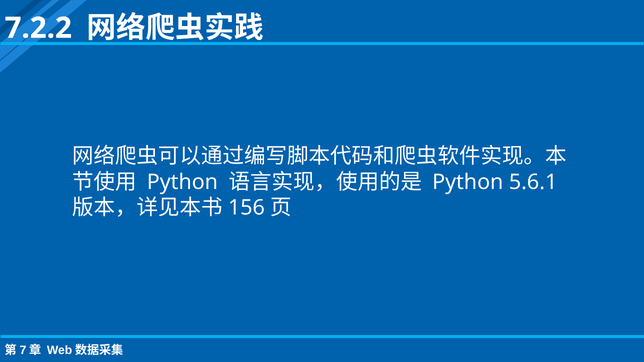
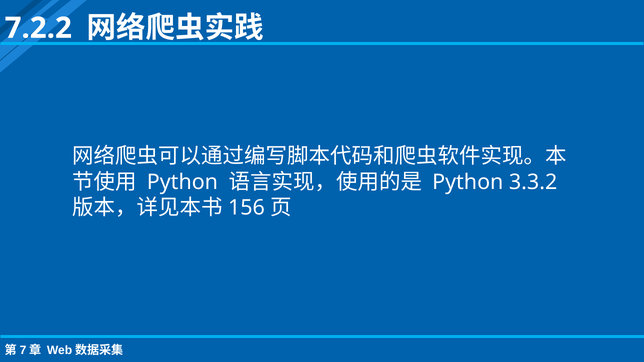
5.6.1: 5.6.1 -> 3.3.2 (533, 182)
